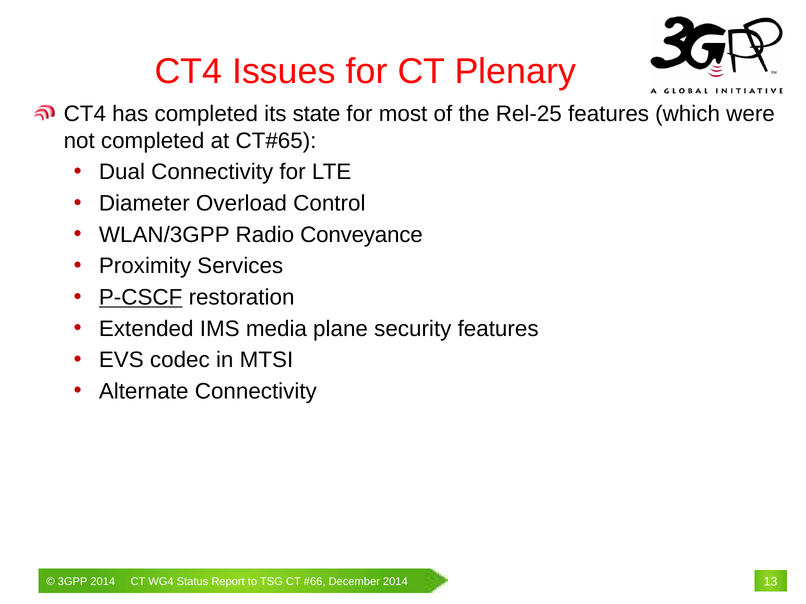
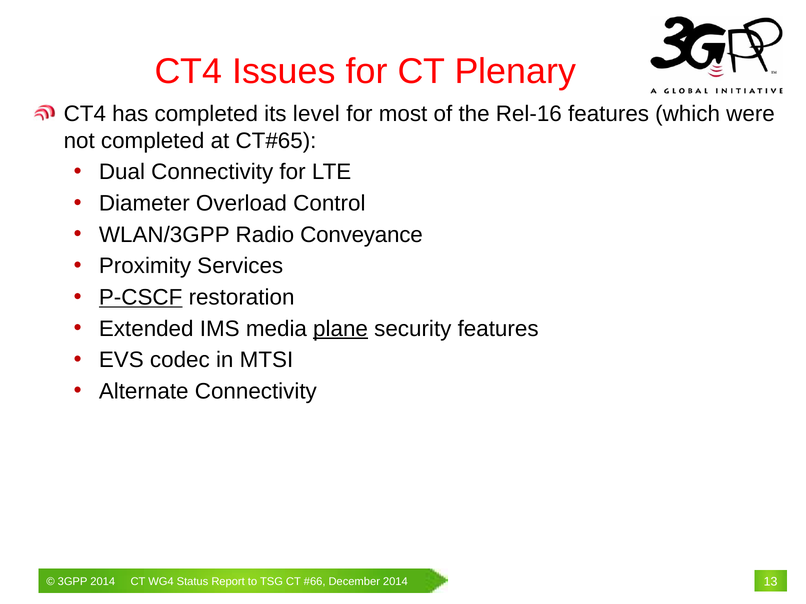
state: state -> level (316, 114)
Rel-25: Rel-25 -> Rel-16 (529, 114)
plane underline: none -> present (341, 329)
